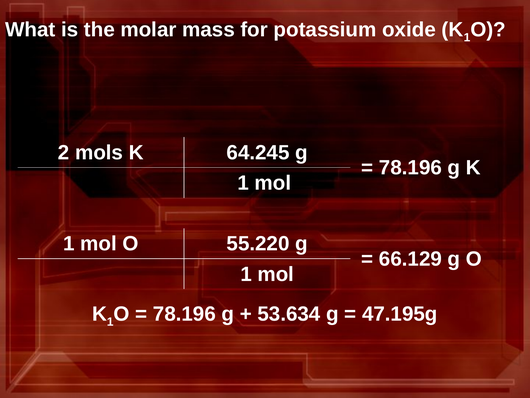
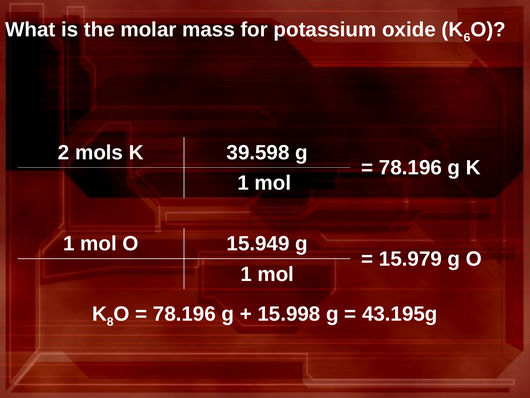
oxide K 1: 1 -> 6 (467, 38)
64.245: 64.245 -> 39.598 (258, 152)
55.220: 55.220 -> 15.949 (258, 244)
66.129: 66.129 -> 15.979 (410, 259)
1: 1 -> 8 (110, 322)
53.634: 53.634 -> 15.998 (289, 313)
47.195g: 47.195g -> 43.195g (400, 313)
